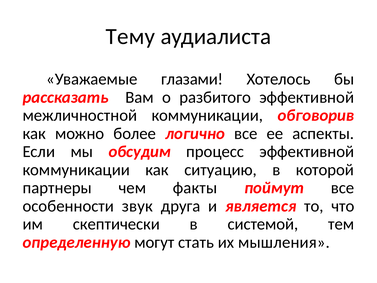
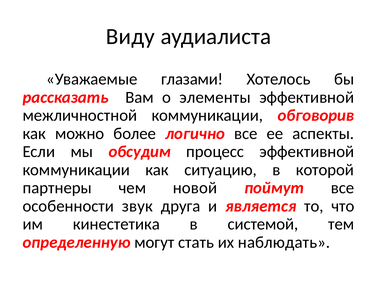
Тему: Тему -> Виду (130, 36)
разбитого: разбитого -> элементы (215, 97)
факты: факты -> новой (195, 188)
скептически: скептически -> кинестетика (116, 224)
мышления: мышления -> наблюдать (284, 242)
